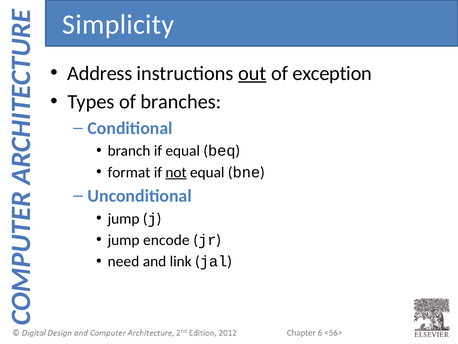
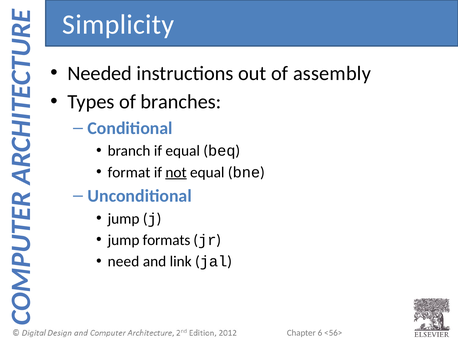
Address: Address -> Needed (100, 73)
out underline: present -> none (252, 73)
exception: exception -> assembly (332, 73)
encode: encode -> formats (167, 240)
